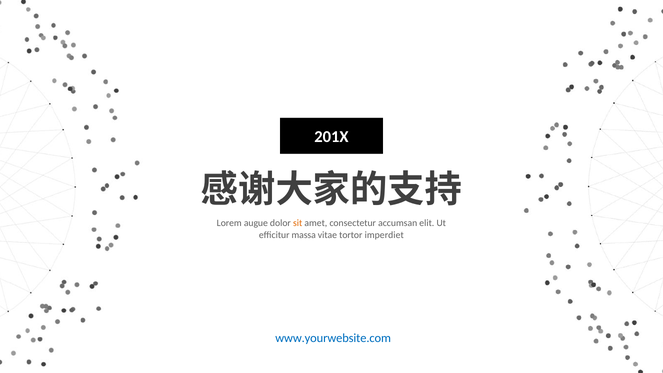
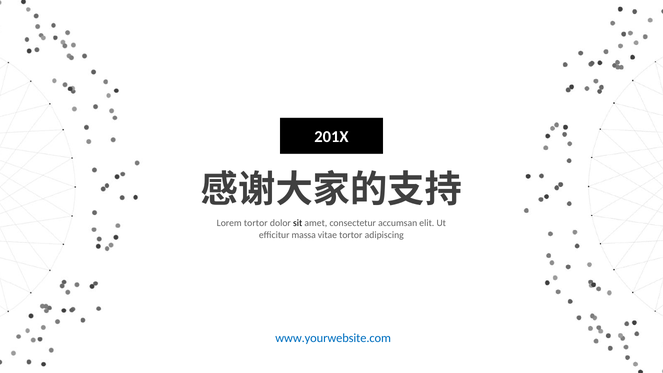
Lorem augue: augue -> tortor (256, 223)
sit colour: orange -> black (298, 223)
imperdiet: imperdiet -> adipiscing (384, 235)
